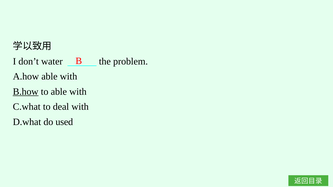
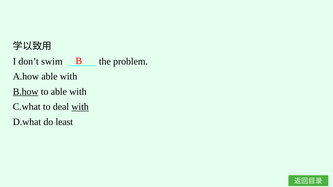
water: water -> swim (52, 61)
with underline: none -> present (80, 107)
used: used -> least (64, 122)
